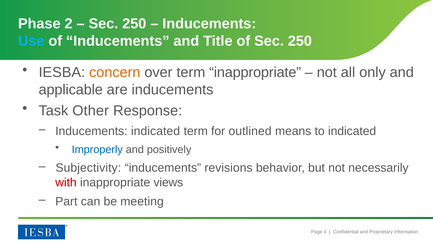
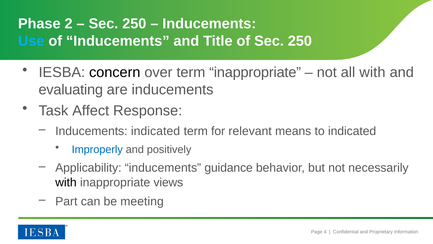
concern colour: orange -> black (115, 72)
all only: only -> with (372, 72)
applicable: applicable -> evaluating (71, 90)
Other: Other -> Affect (91, 111)
outlined: outlined -> relevant (250, 131)
Subjectivity: Subjectivity -> Applicability (88, 168)
revisions: revisions -> guidance (229, 168)
with colour: red -> black (66, 182)
